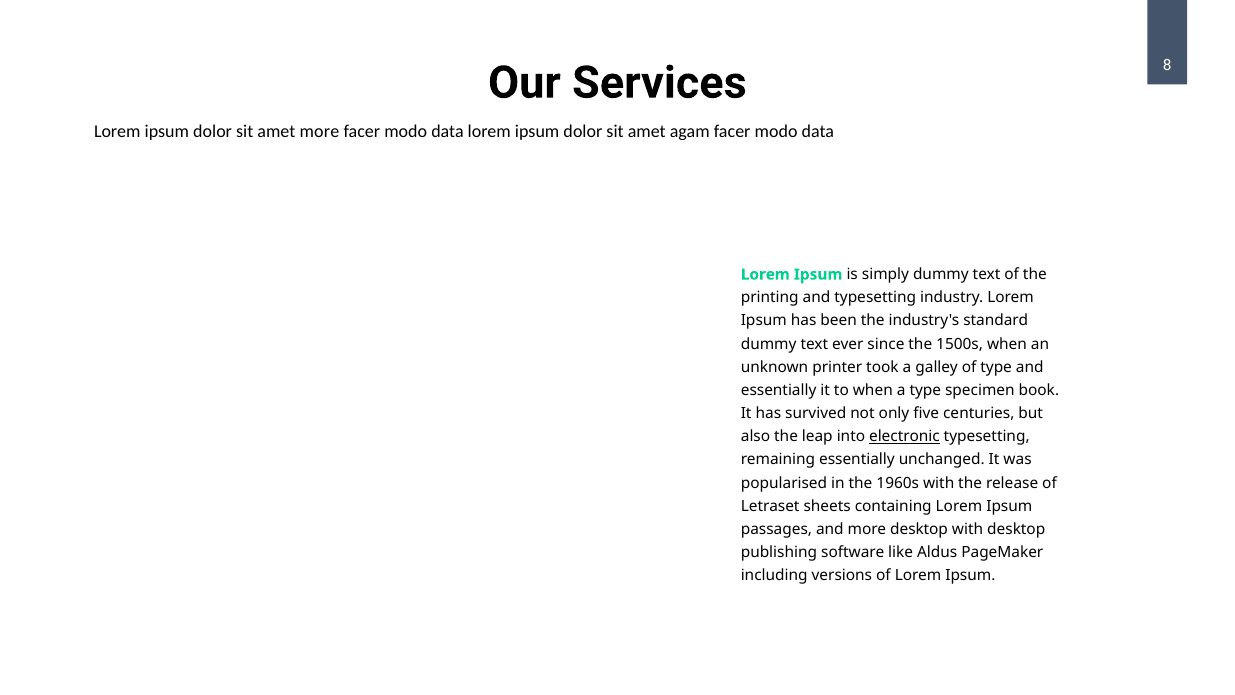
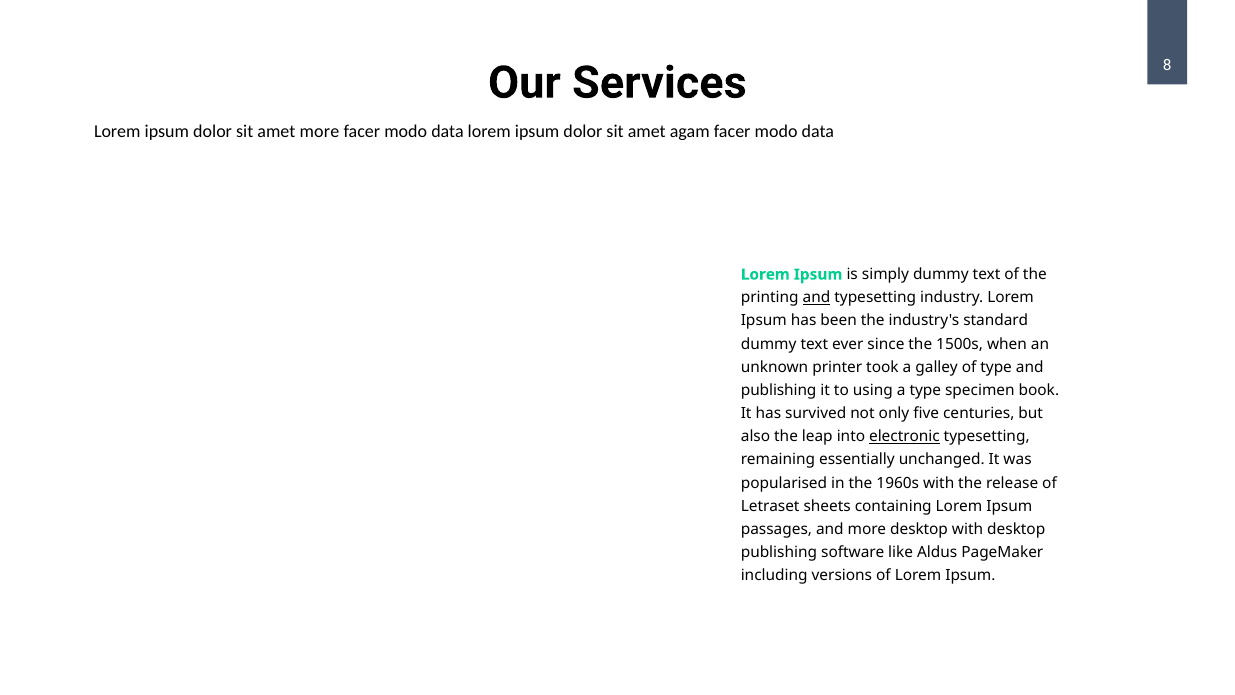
and underline: none -> present (817, 298)
essentially: essentially -> publishing (779, 390)
to when: when -> using (873, 390)
